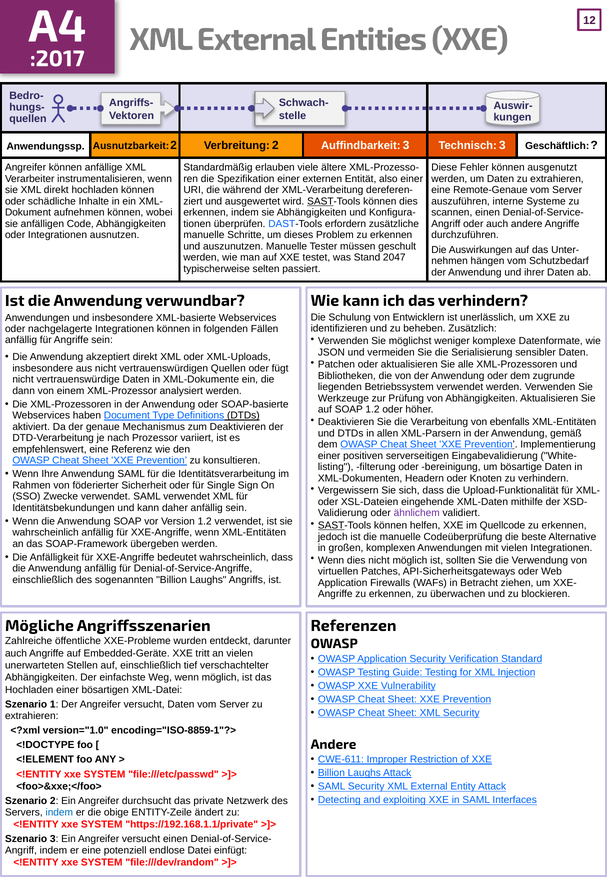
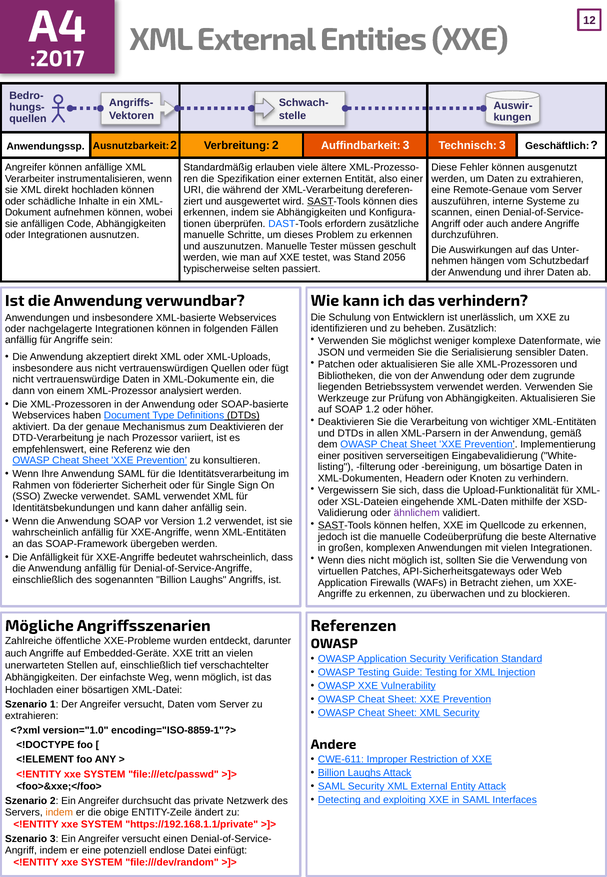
2047: 2047 -> 2056 (394, 258)
ebenfalls: ebenfalls -> wichtiger (510, 422)
indem colour: blue -> orange (59, 812)
